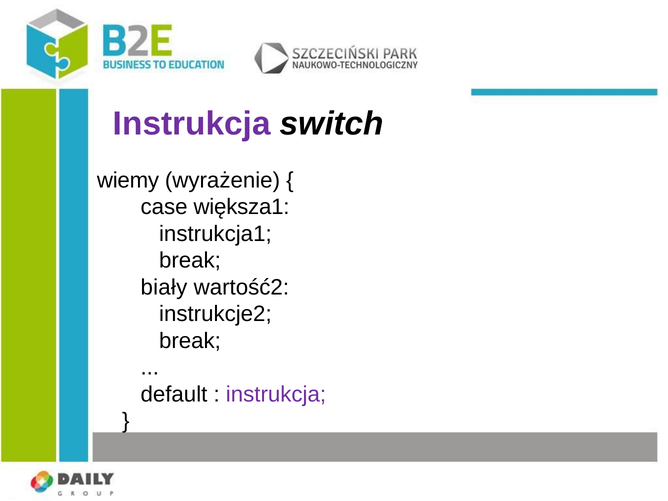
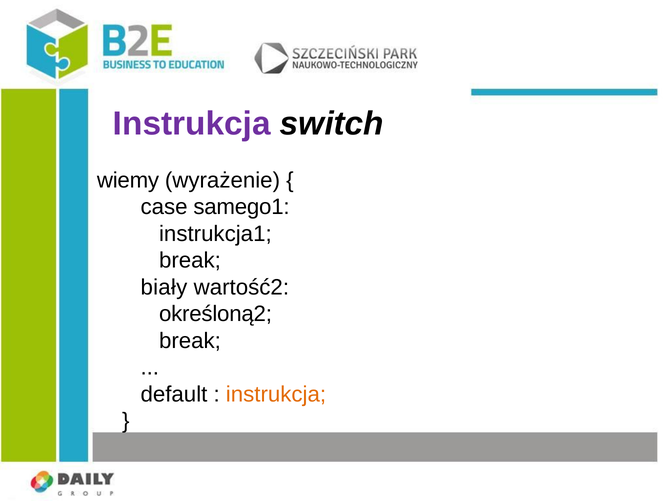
większa1: większa1 -> samego1 (242, 207)
instrukcje2: instrukcje2 -> określoną2 (215, 314)
instrukcja colour: purple -> orange (276, 394)
